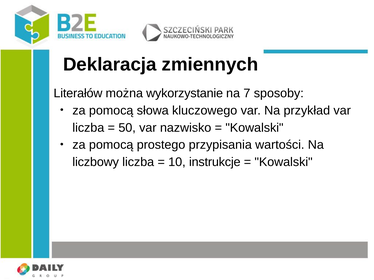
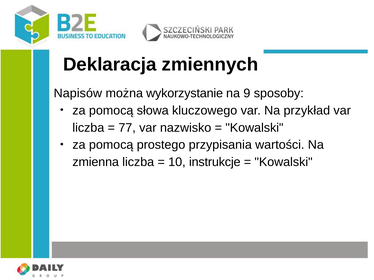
Literałów: Literałów -> Napisów (78, 94)
7: 7 -> 9 (247, 94)
50: 50 -> 77 (127, 128)
liczbowy: liczbowy -> zmienna (96, 162)
